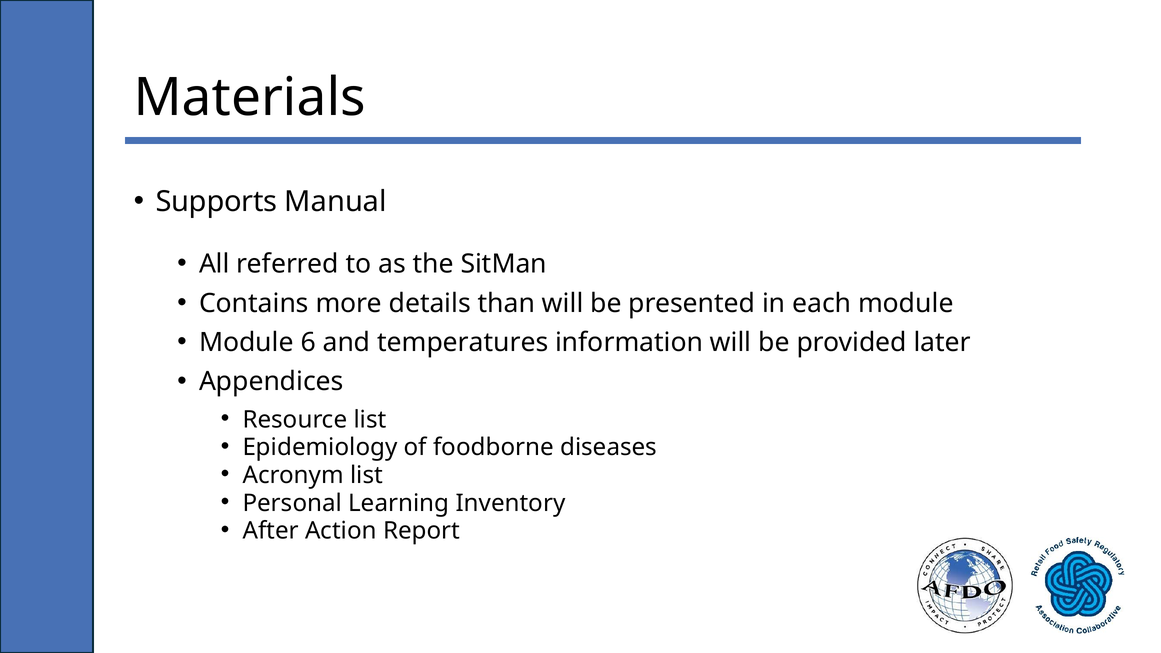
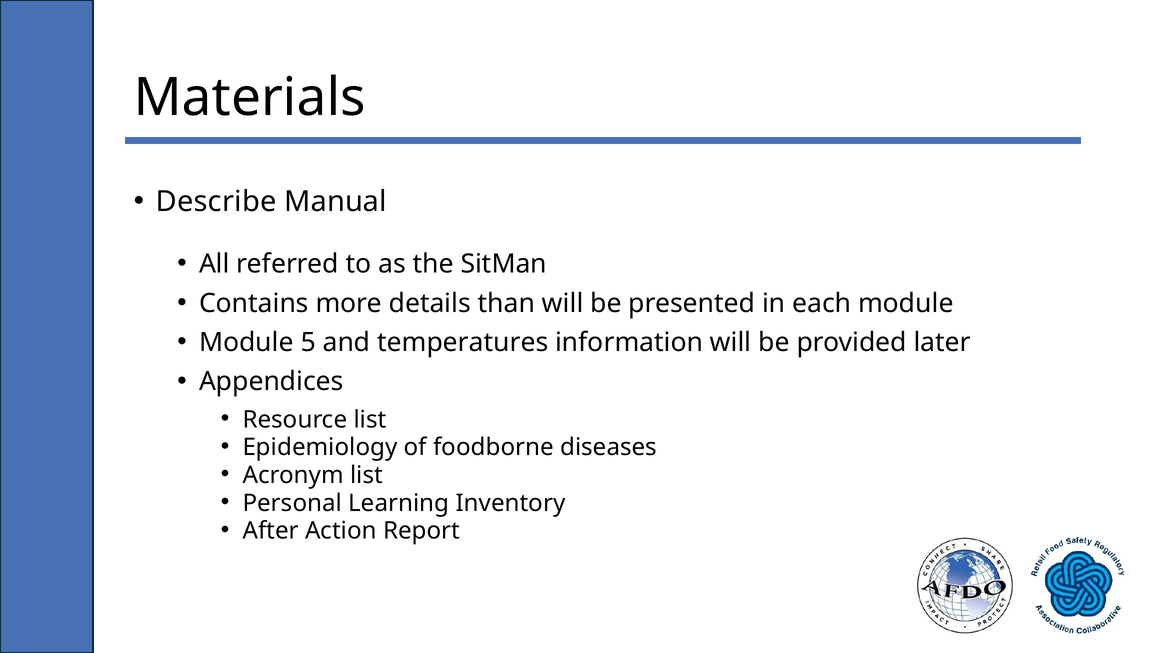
Supports: Supports -> Describe (216, 202)
6: 6 -> 5 (308, 343)
